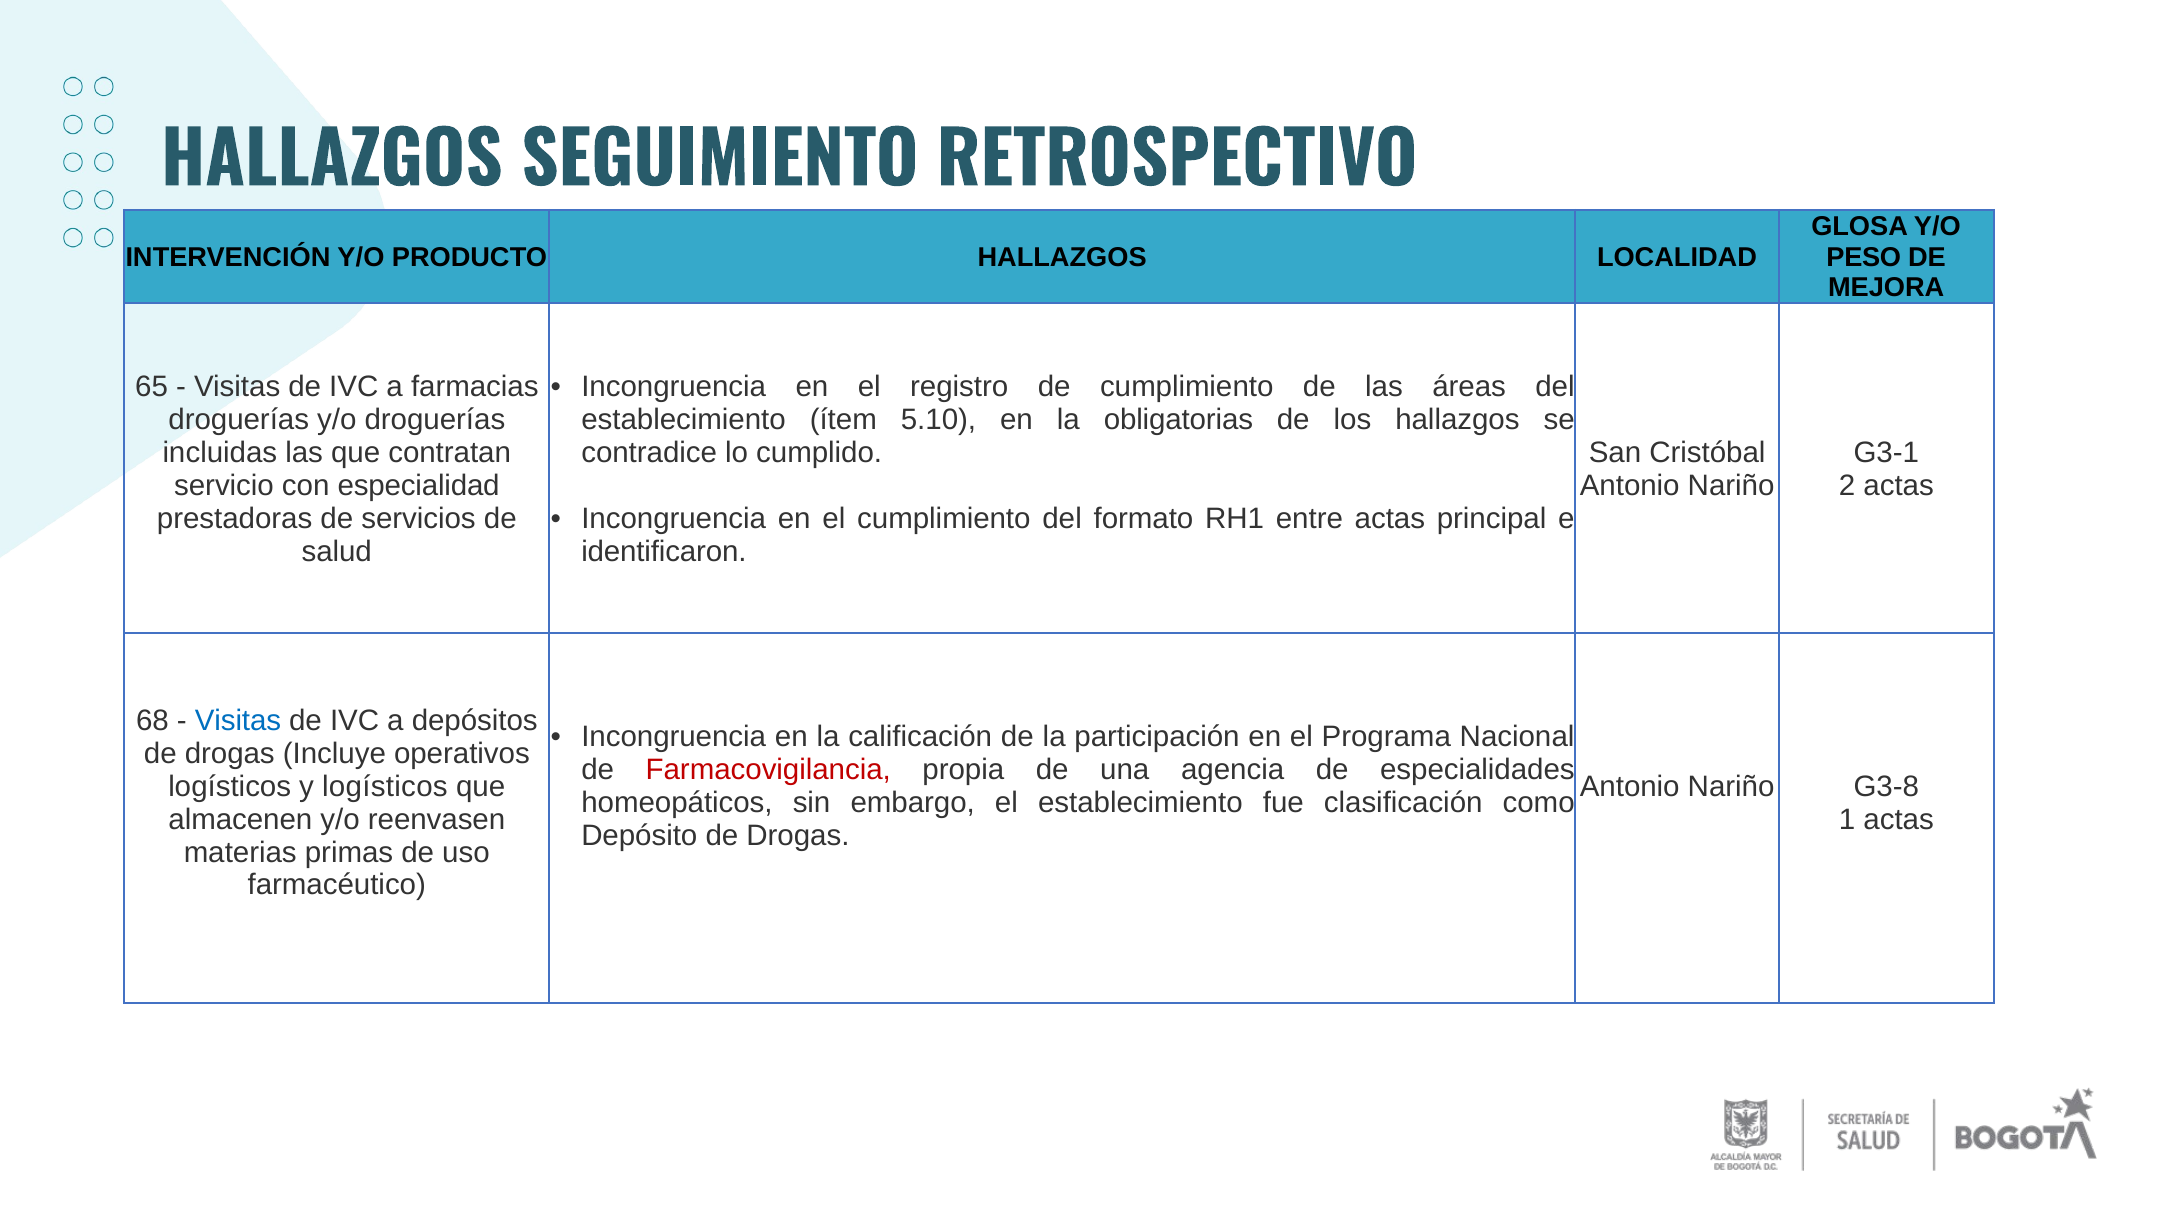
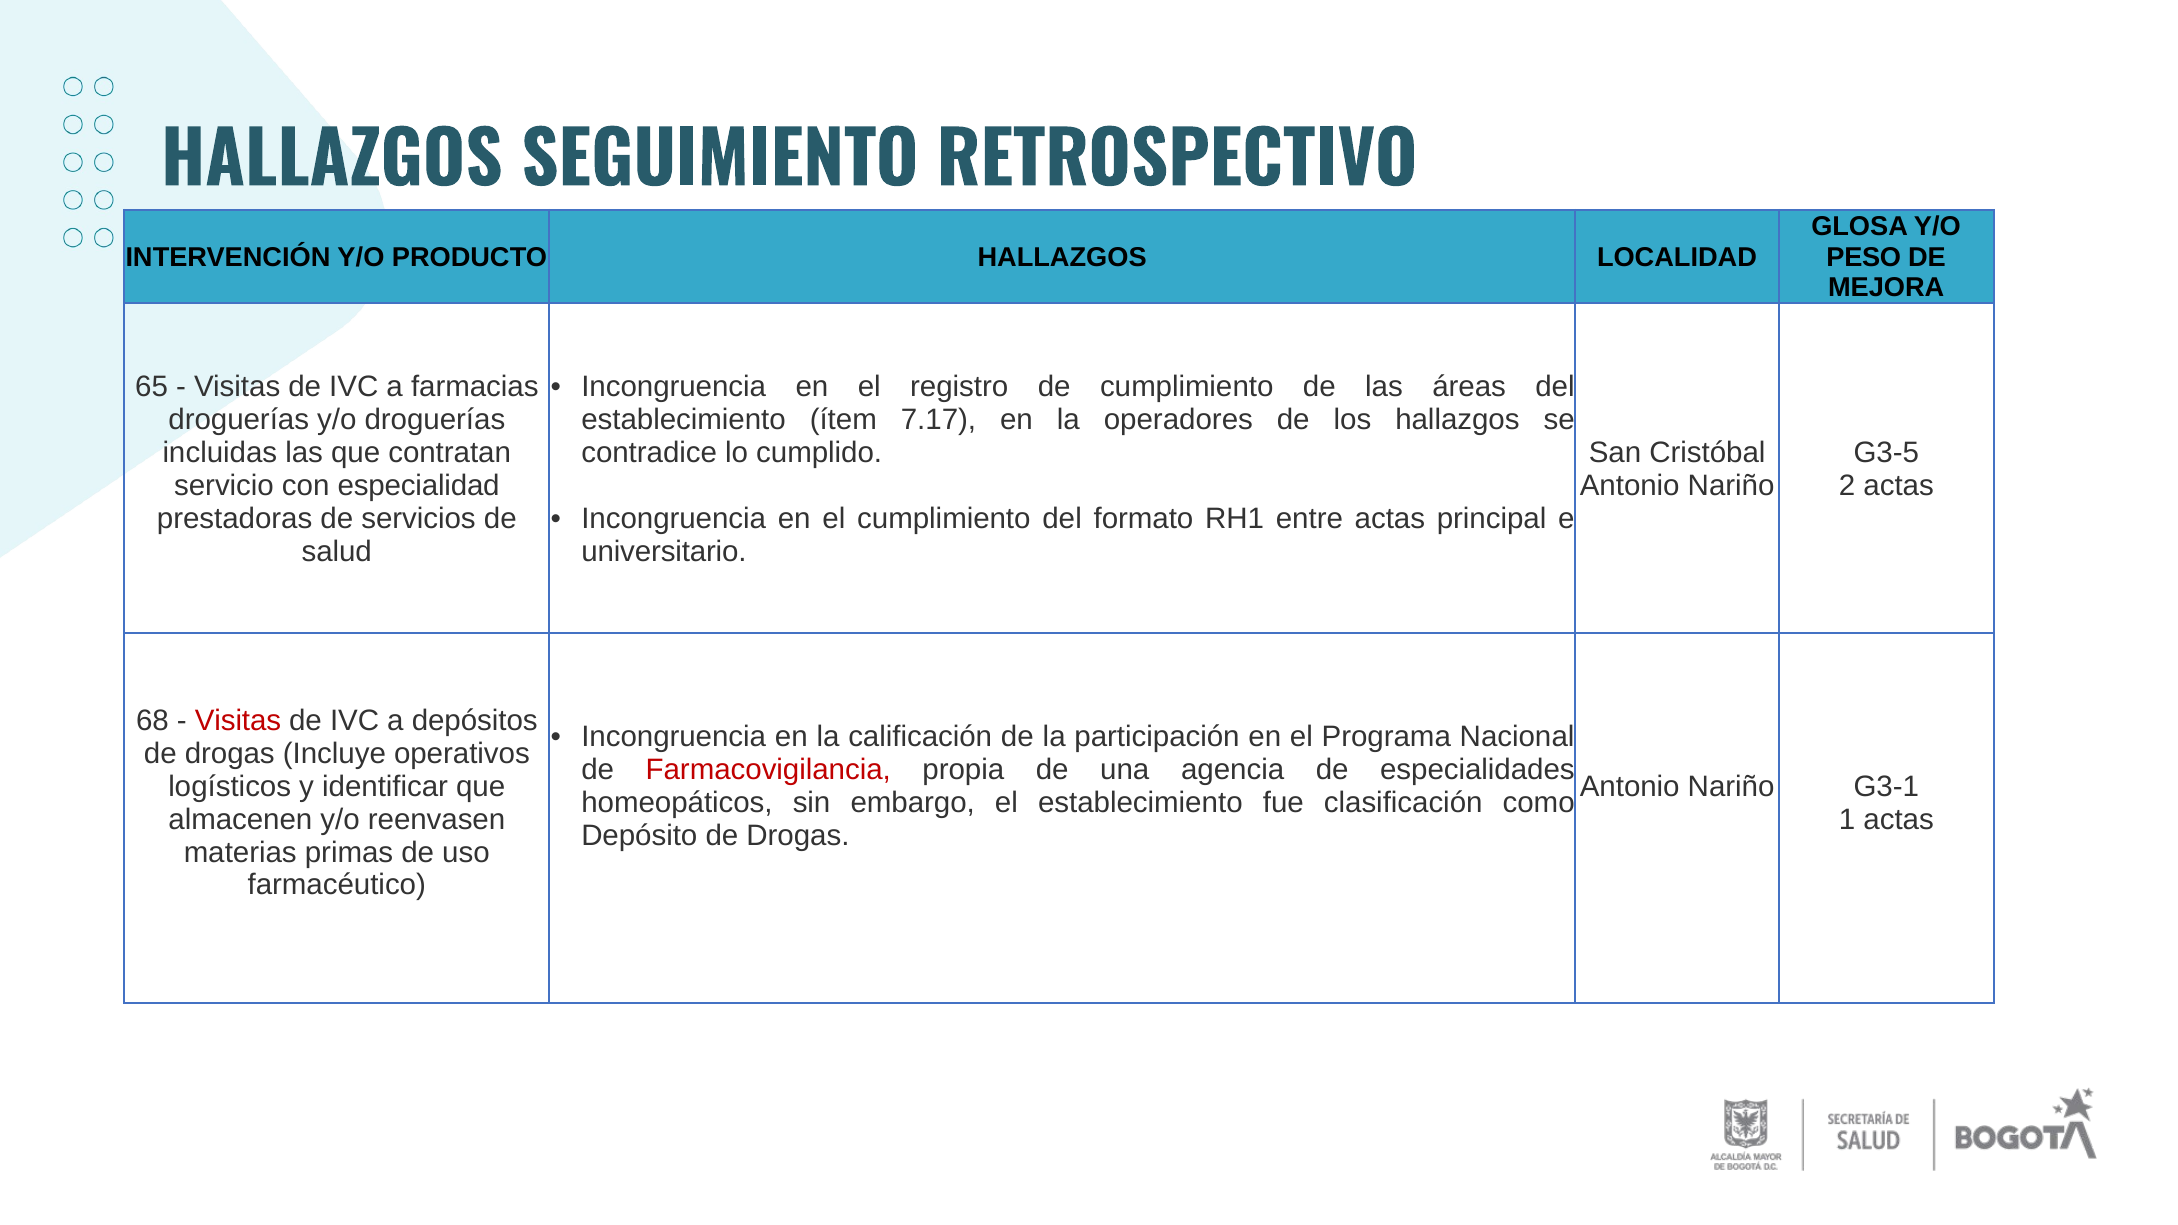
5.10: 5.10 -> 7.17 (938, 420)
obligatorias: obligatorias -> operadores (1178, 420)
G3-1: G3-1 -> G3-5 (1886, 453)
identificaron: identificaron -> universitario (664, 552)
Visitas colour: blue -> red (238, 721)
y logísticos: logísticos -> identificar (385, 786)
G3-8: G3-8 -> G3-1 (1886, 786)
